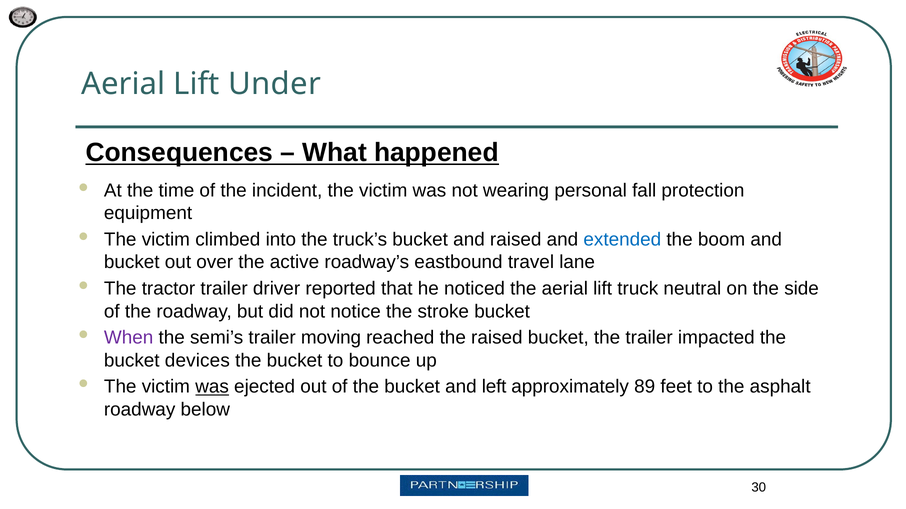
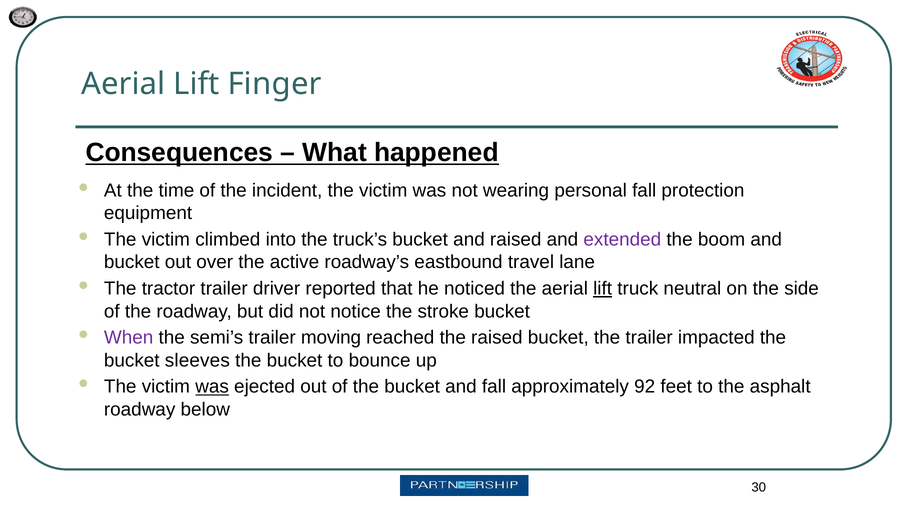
Under: Under -> Finger (275, 84)
extended colour: blue -> purple (622, 240)
lift underline: none -> present (603, 289)
devices: devices -> sleeves (197, 361)
and left: left -> fall (494, 387)
89: 89 -> 92 (645, 387)
